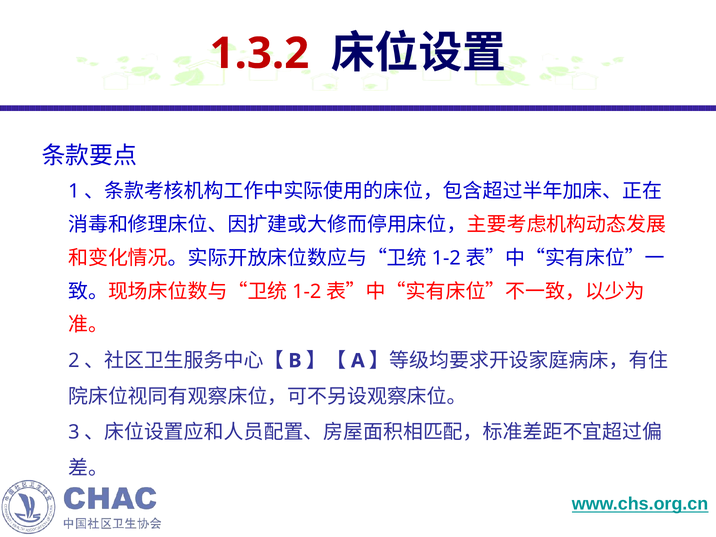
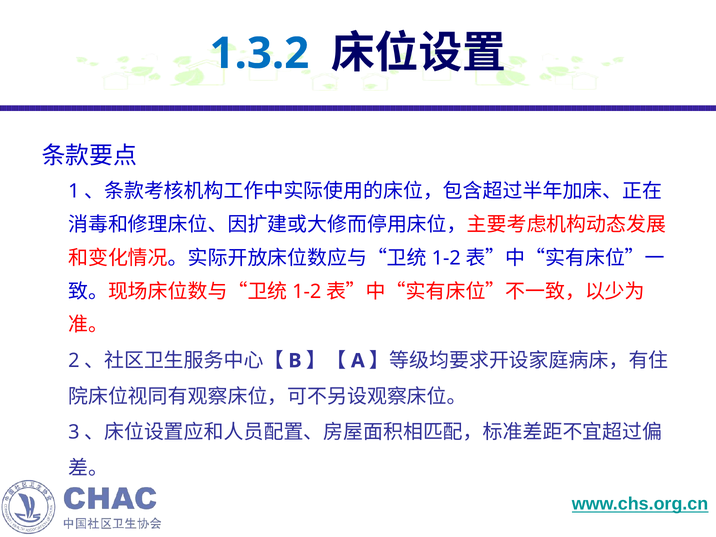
1.3.2 colour: red -> blue (259, 53)
